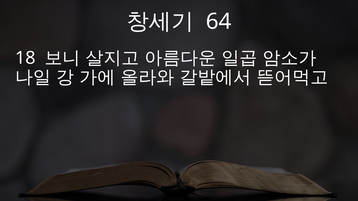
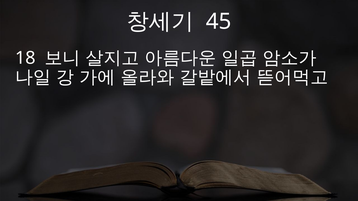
64: 64 -> 45 (219, 22)
